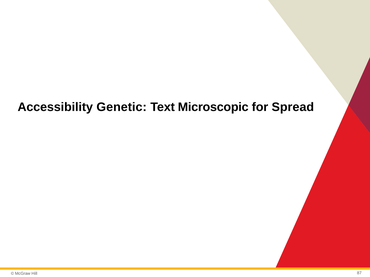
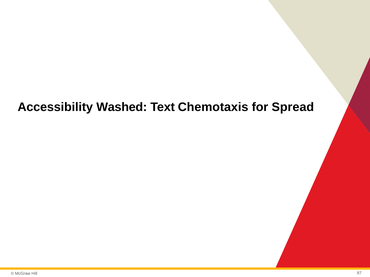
Genetic: Genetic -> Washed (122, 107)
Microscopic: Microscopic -> Chemotaxis (213, 107)
